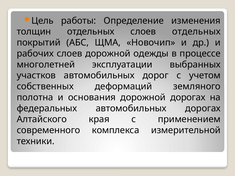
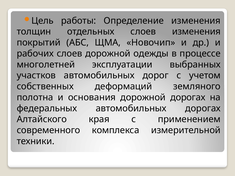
слоев отдельных: отдельных -> изменения (196, 32)
